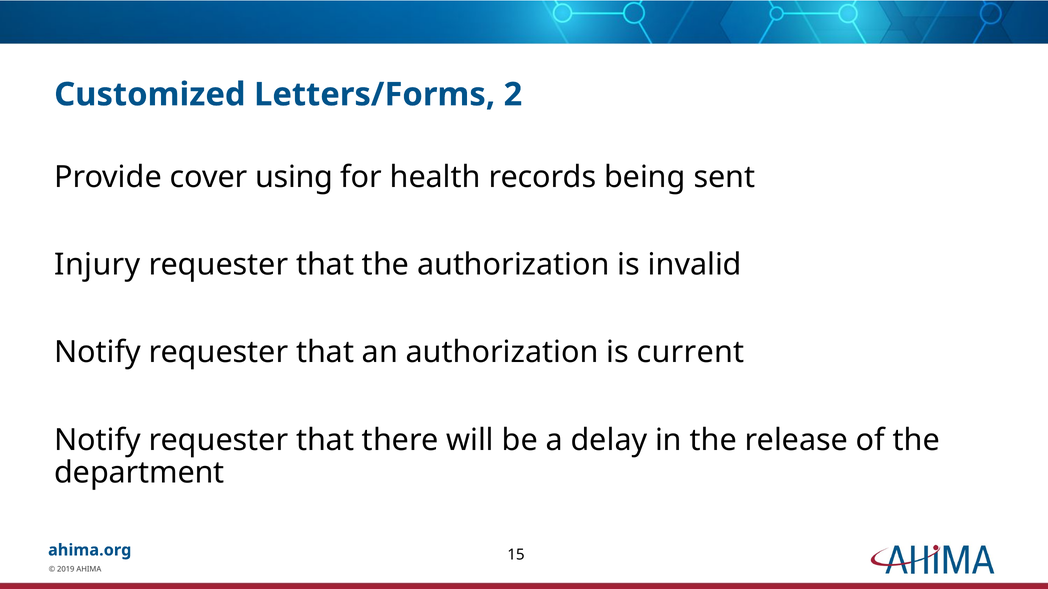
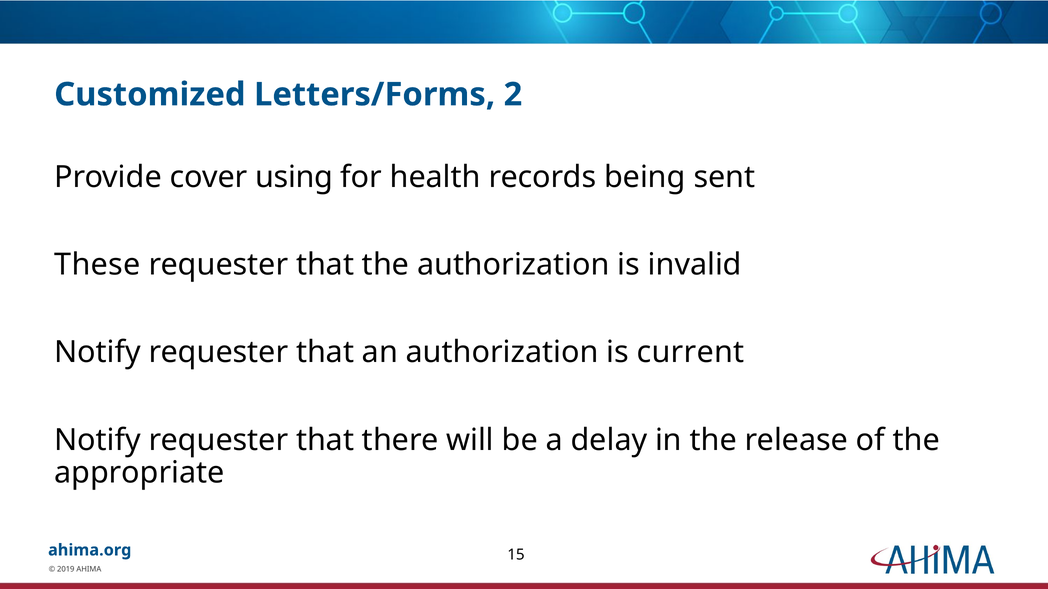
Injury: Injury -> These (97, 265)
department: department -> appropriate (139, 473)
